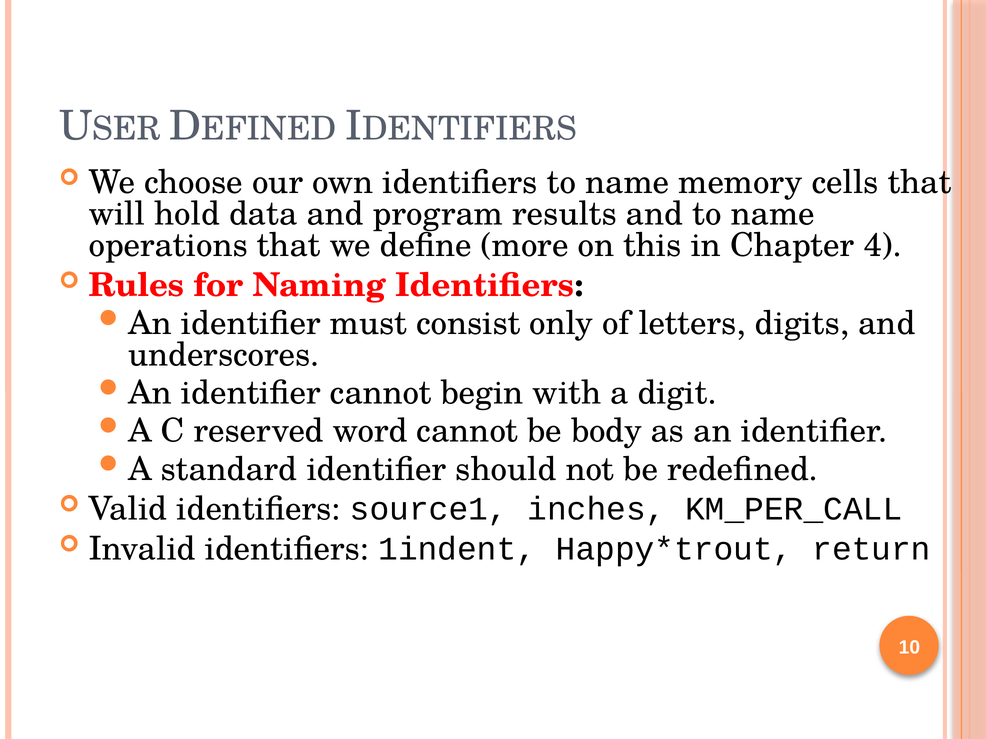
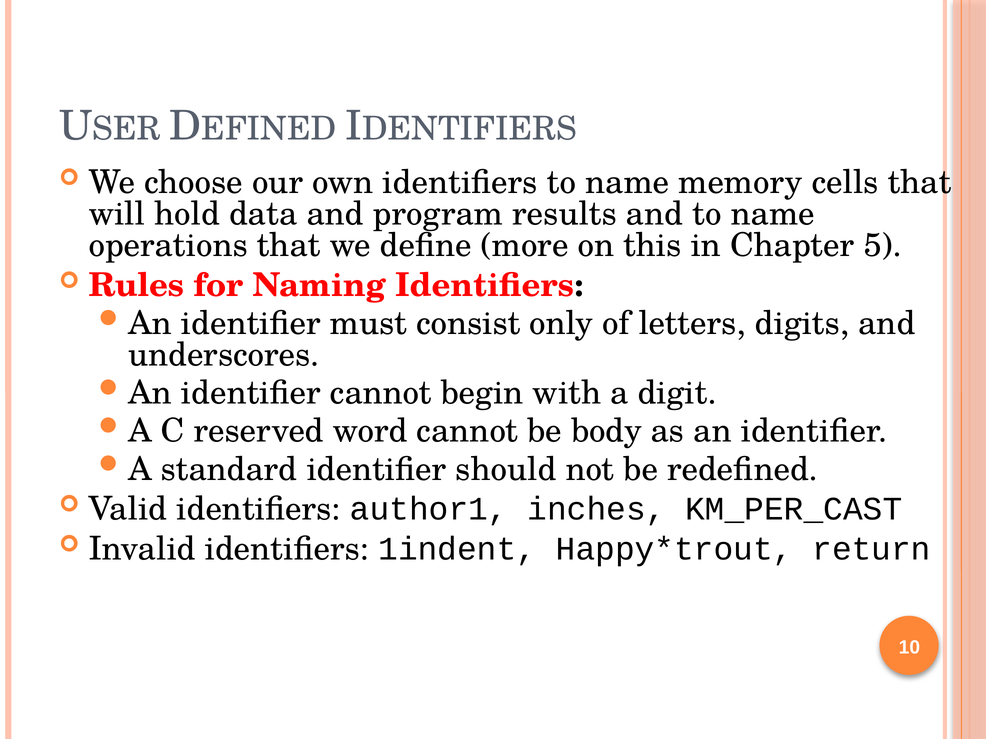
4: 4 -> 5 (883, 246)
source1: source1 -> author1 (429, 509)
KM_PER_CALL: KM_PER_CALL -> KM_PER_CAST (794, 509)
